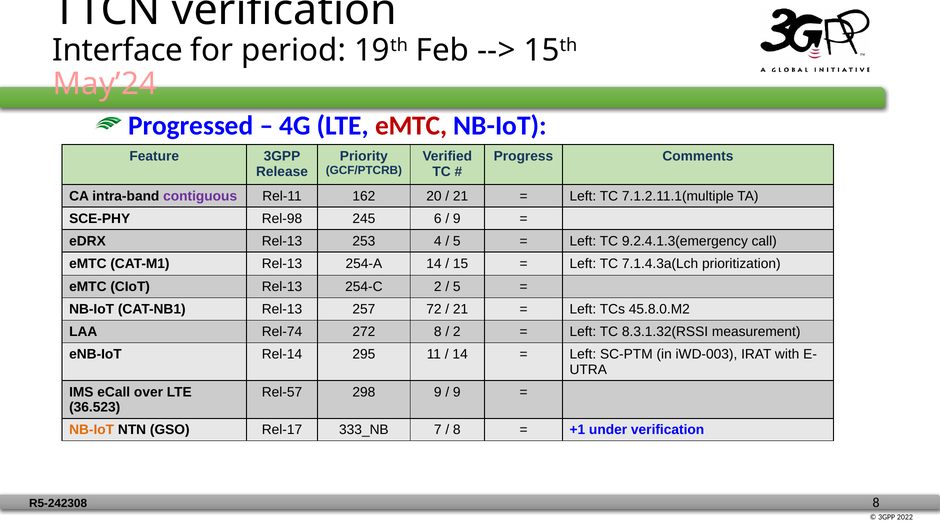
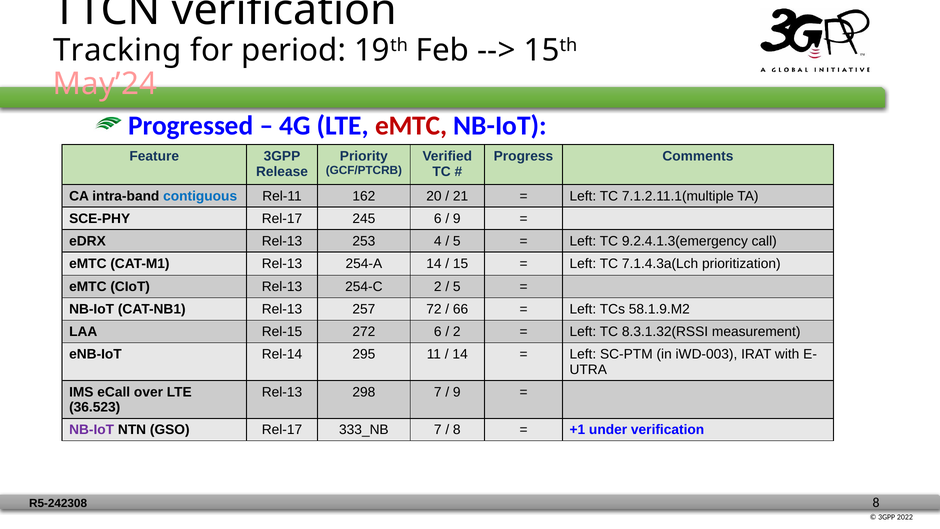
Interface: Interface -> Tracking (117, 50)
contiguous colour: purple -> blue (200, 196)
SCE-PHY Rel-98: Rel-98 -> Rel-17 (282, 218)
21: 21 -> 66 (461, 309)
45.8.0.M2: 45.8.0.M2 -> 58.1.9.M2 (659, 309)
Rel-74: Rel-74 -> Rel-15 (282, 332)
272 8: 8 -> 6 (438, 332)
Rel-57: Rel-57 -> Rel-13 (282, 392)
298 9: 9 -> 7 (438, 392)
NB-IoT colour: orange -> purple (92, 430)
